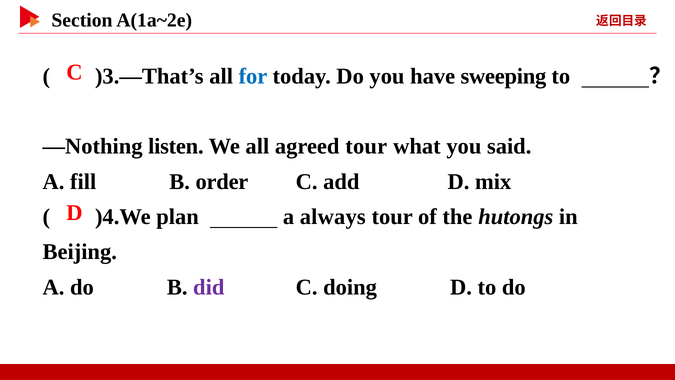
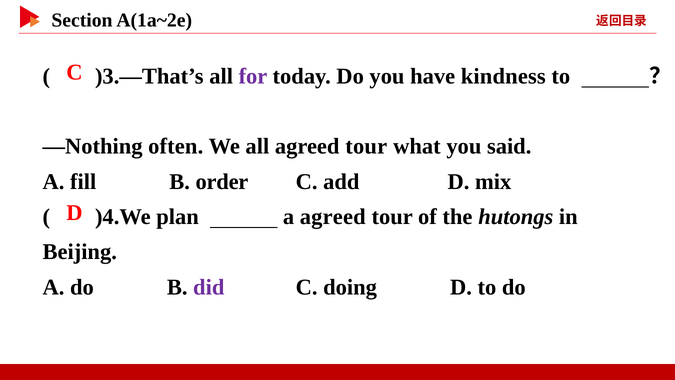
for colour: blue -> purple (253, 76)
sweeping: sweeping -> kindness (503, 76)
listen: listen -> often (176, 146)
a always: always -> agreed (333, 217)
